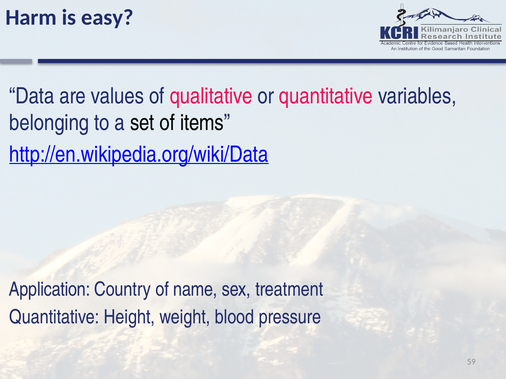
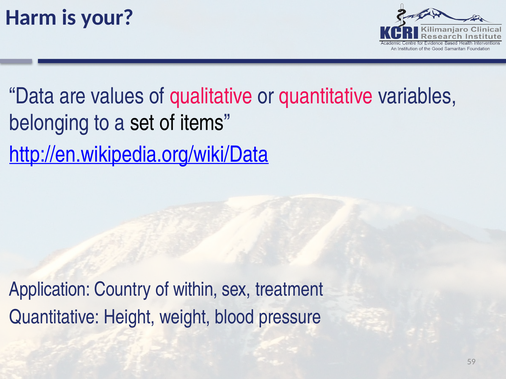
easy: easy -> your (107, 18)
name: name -> within (195, 290)
